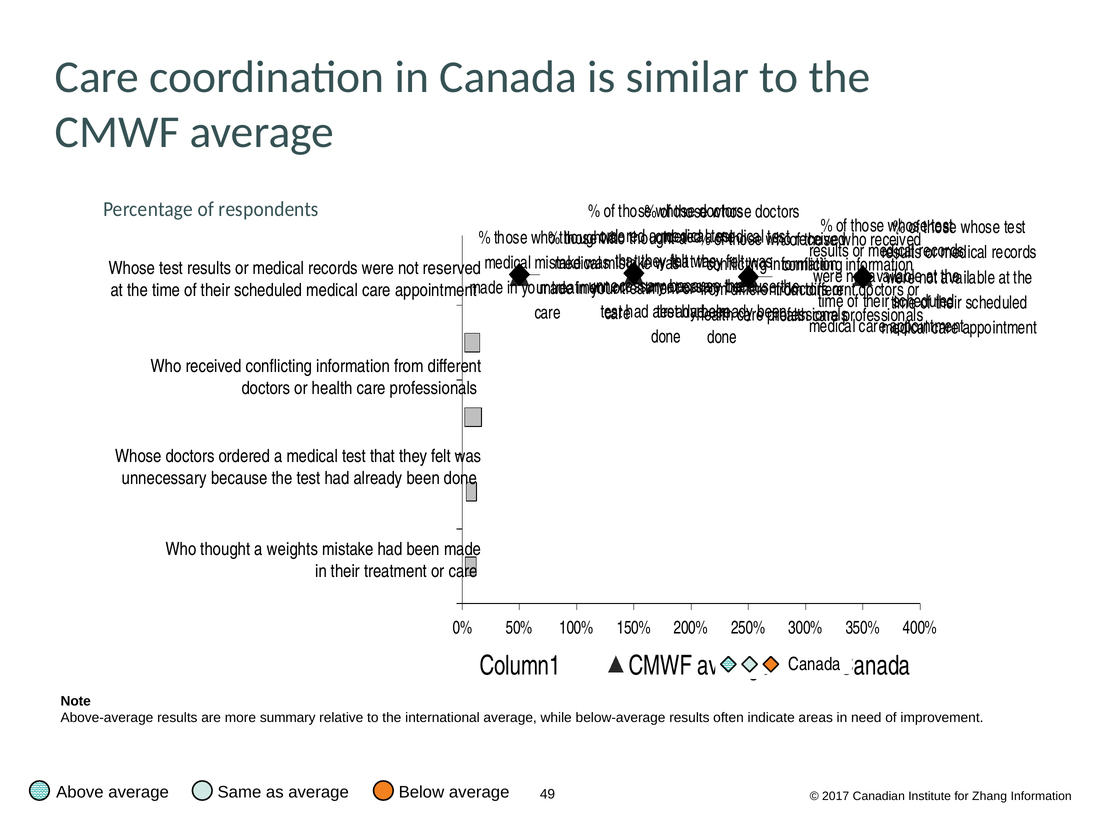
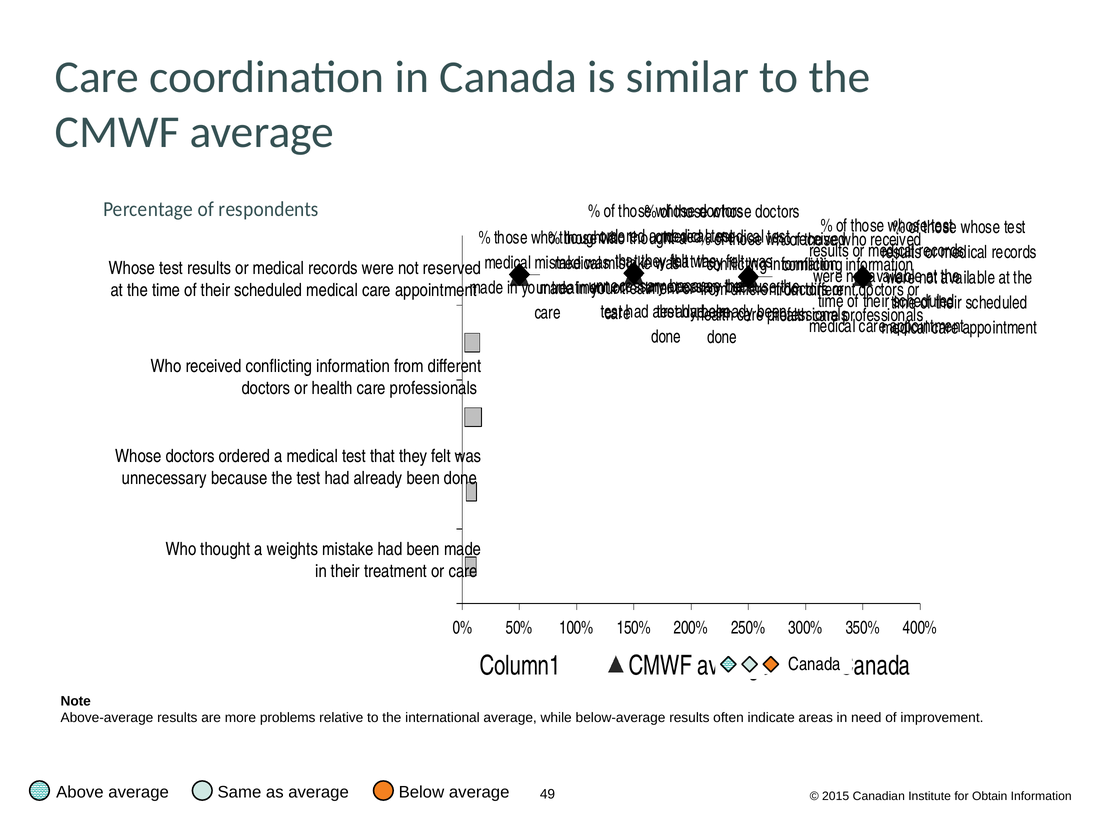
summary: summary -> problems (288, 718)
2017: 2017 -> 2015 (836, 797)
Zhang: Zhang -> Obtain (990, 797)
